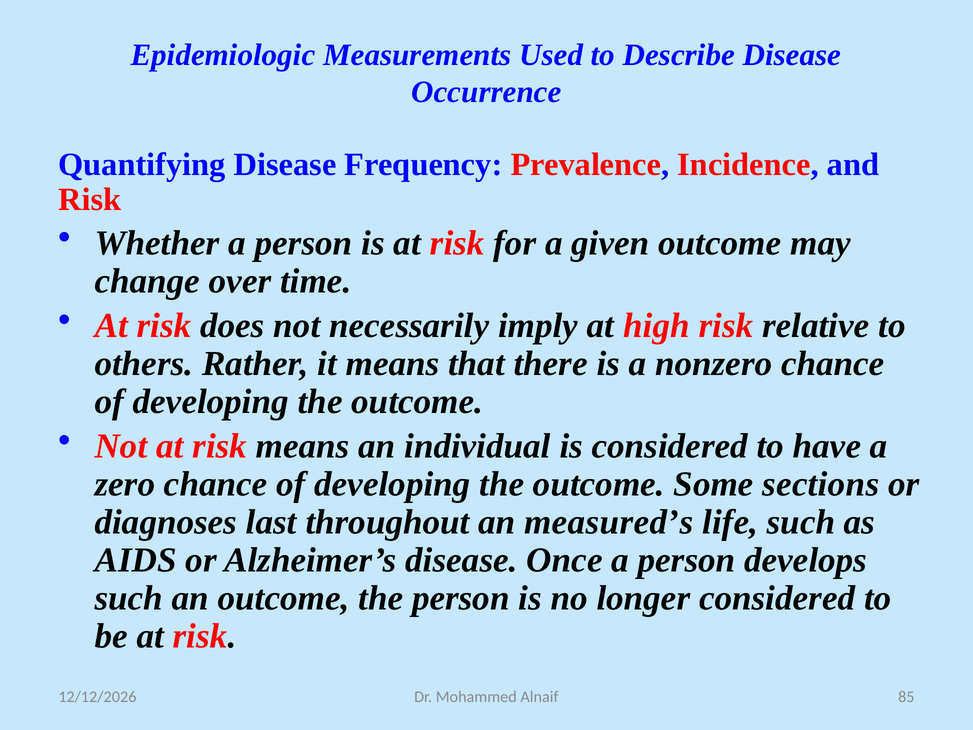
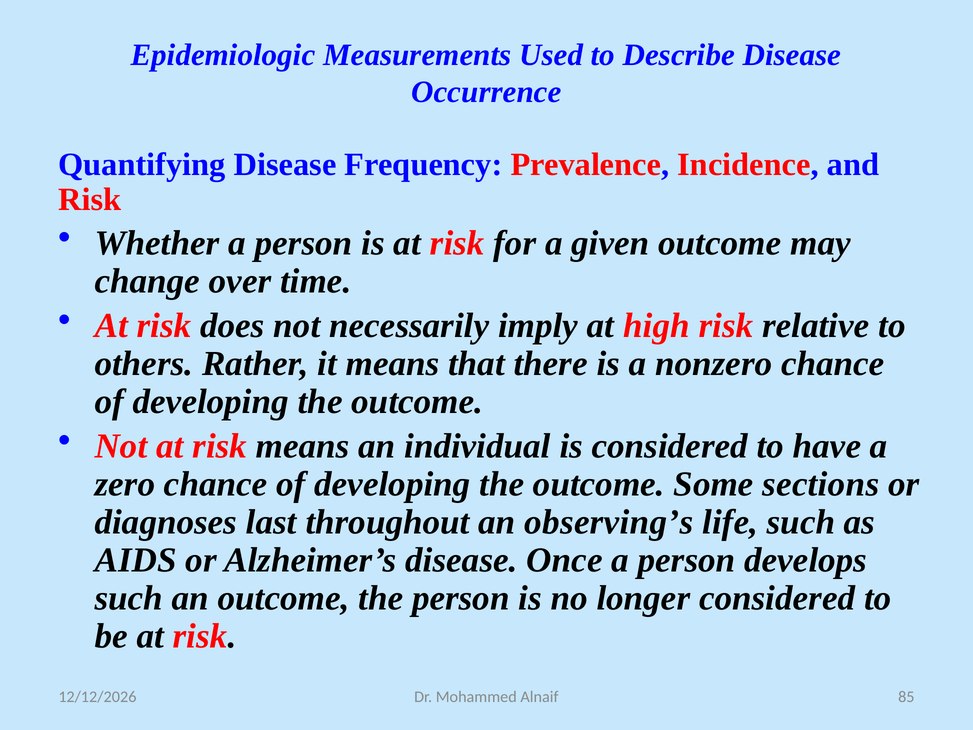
measured’s: measured’s -> observing’s (609, 522)
